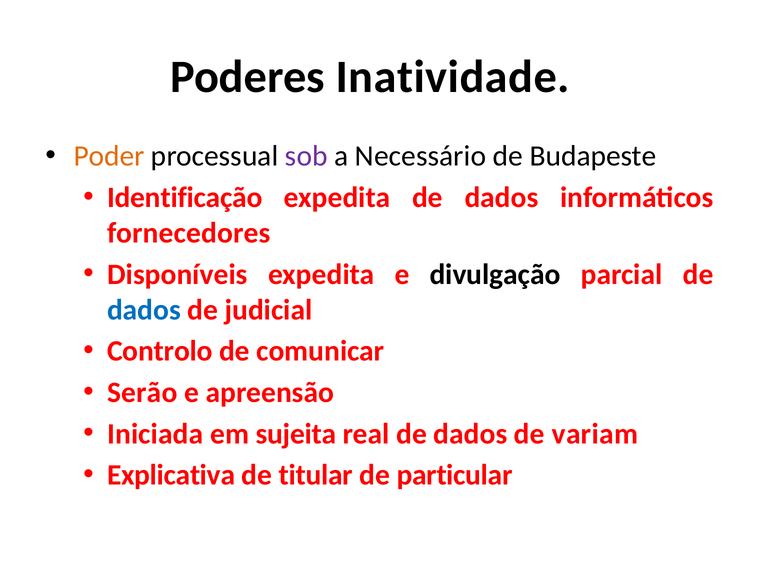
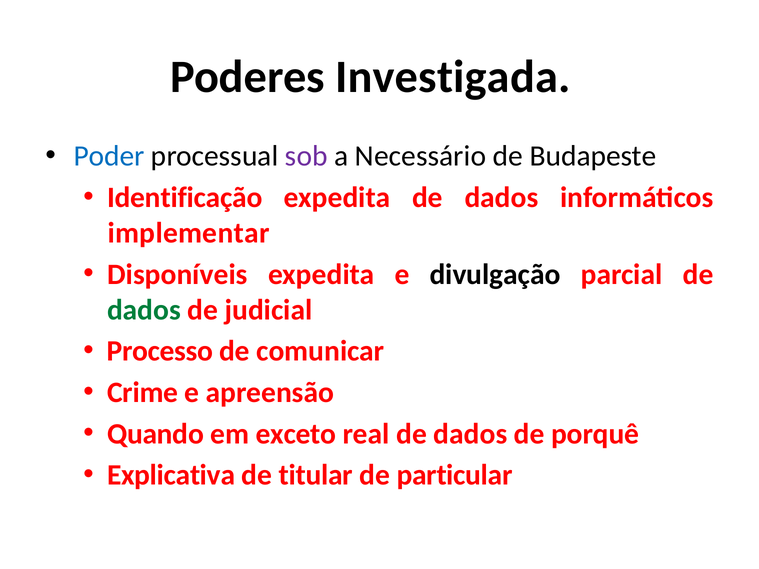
Inatividade: Inatividade -> Investigada (453, 77)
Poder colour: orange -> blue (109, 156)
fornecedores: fornecedores -> implementar (189, 233)
dados colour: blue -> green (144, 310)
Controlo: Controlo -> Processo (160, 351)
Serão: Serão -> Crime (143, 393)
Iniciada: Iniciada -> Quando (155, 434)
sujeita: sujeita -> exceto (296, 434)
variam: variam -> porquê (595, 434)
